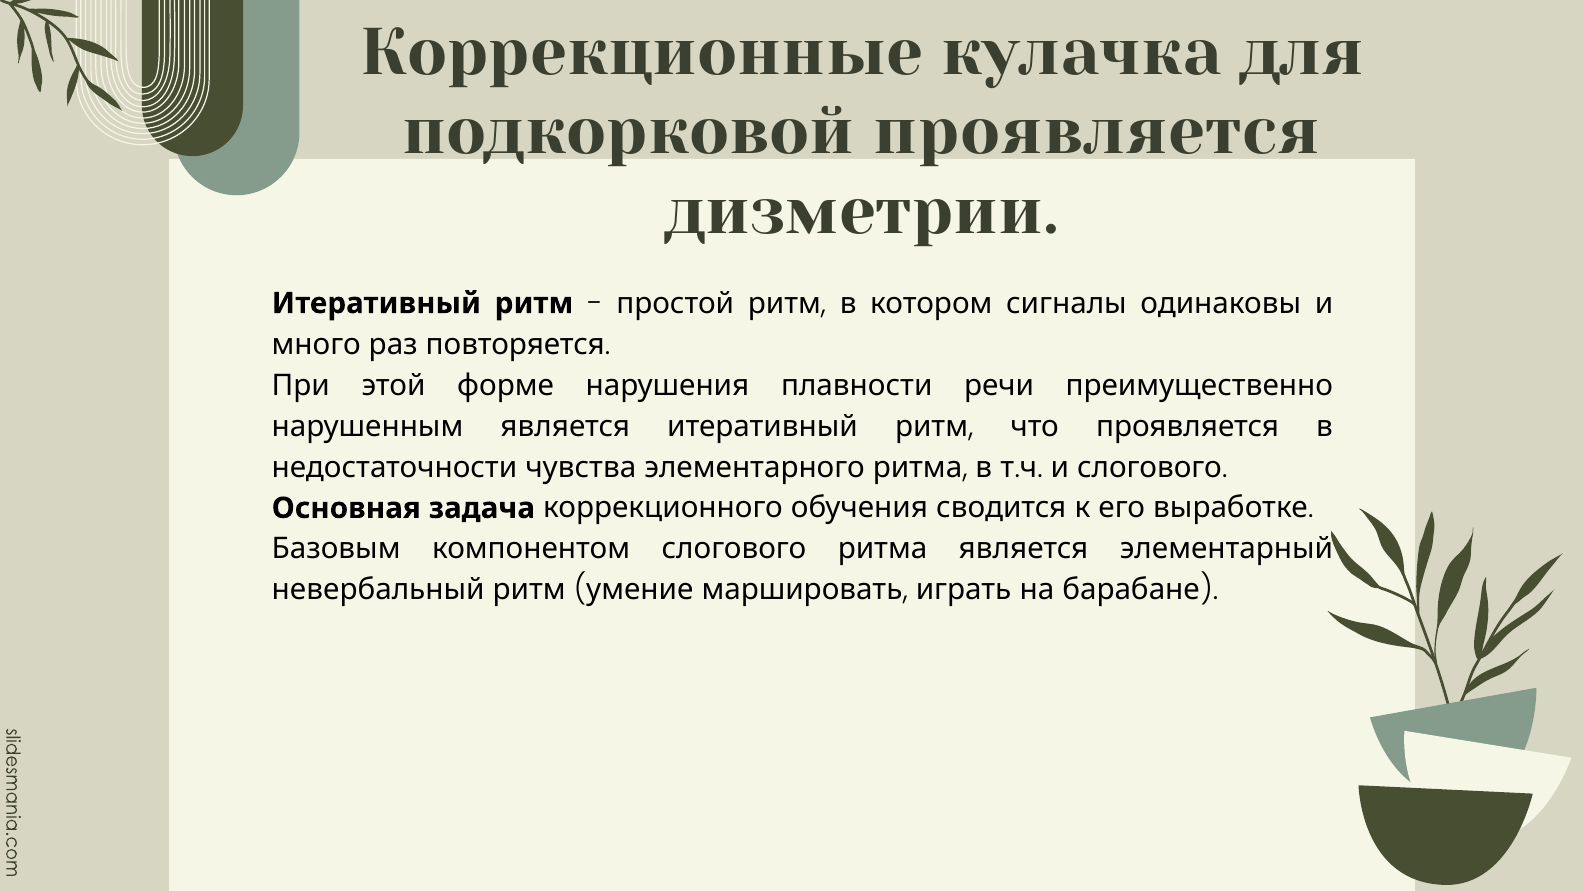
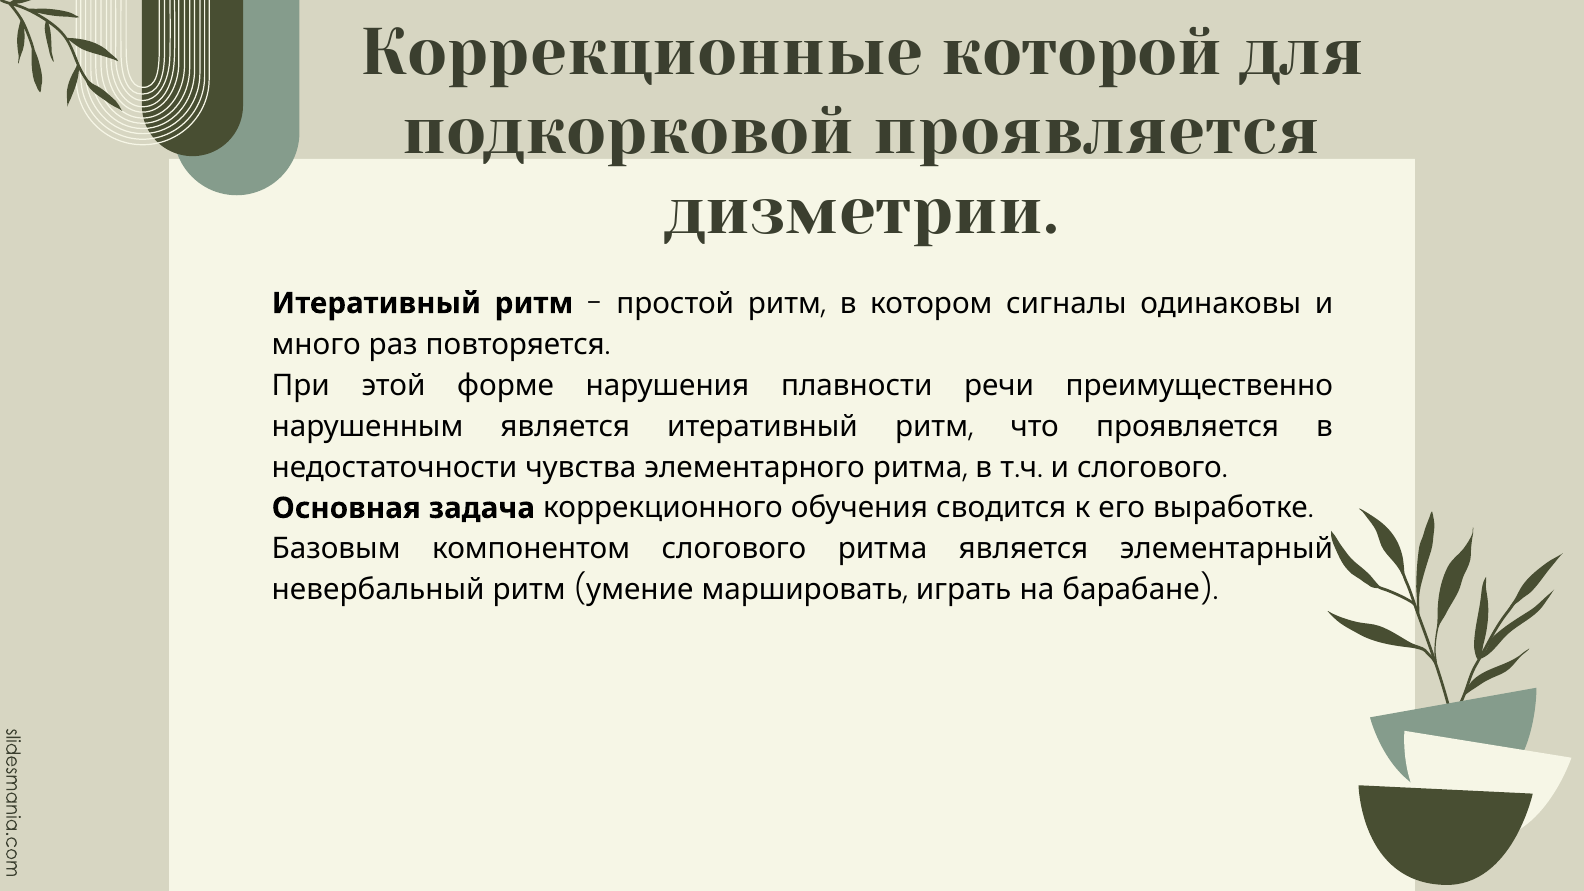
кулачка: кулачка -> которой (1082, 53)
